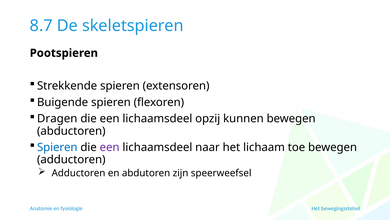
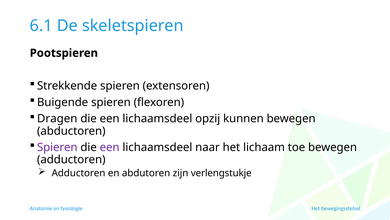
8.7: 8.7 -> 6.1 (41, 26)
Spieren colour: blue -> purple (57, 147)
speerweefsel: speerweefsel -> verlengstukje (221, 173)
